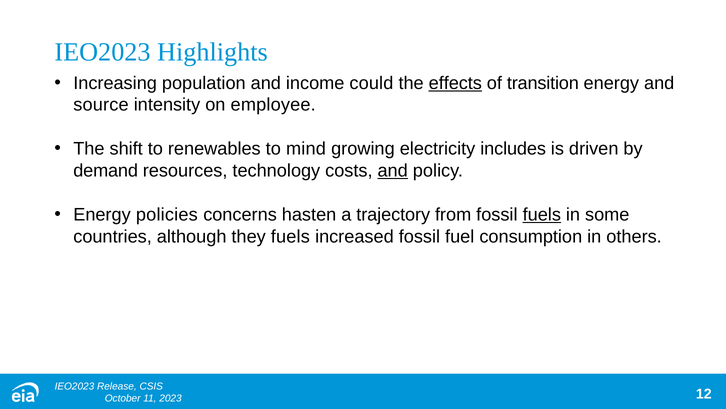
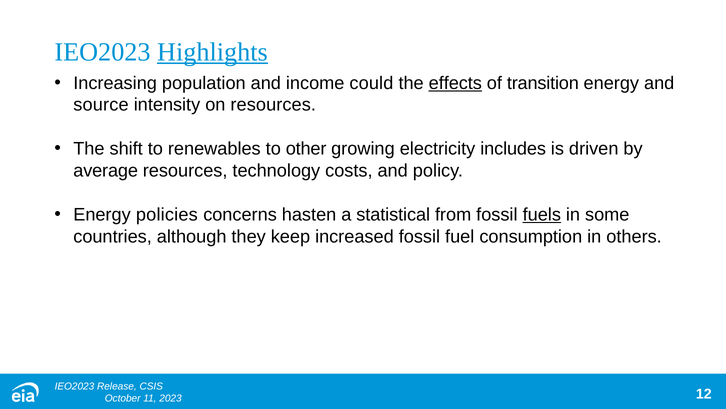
Highlights underline: none -> present (212, 52)
on employee: employee -> resources (273, 105)
mind: mind -> other (306, 149)
demand: demand -> average (106, 170)
and underline: present -> none (393, 170)
trajectory: trajectory -> statistical (393, 214)
they fuels: fuels -> keep (290, 236)
